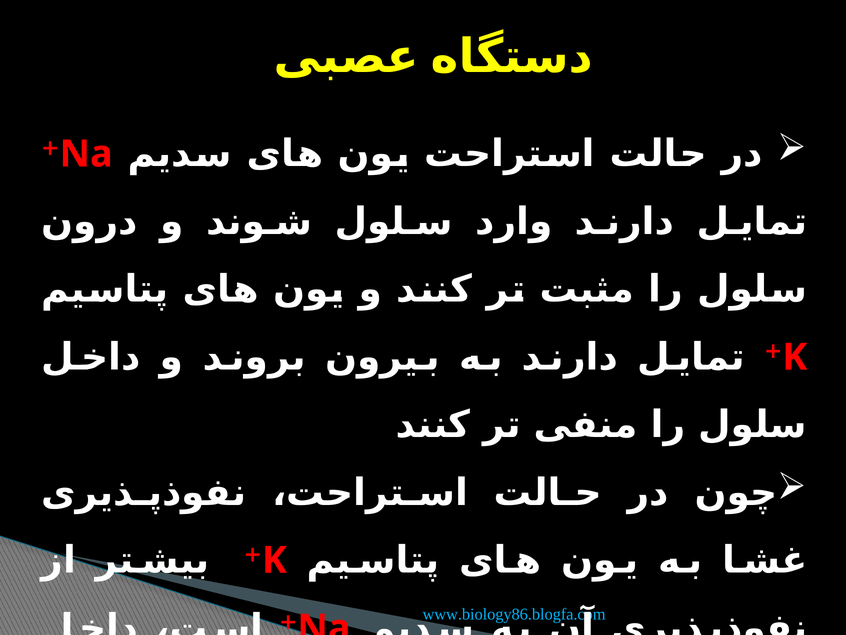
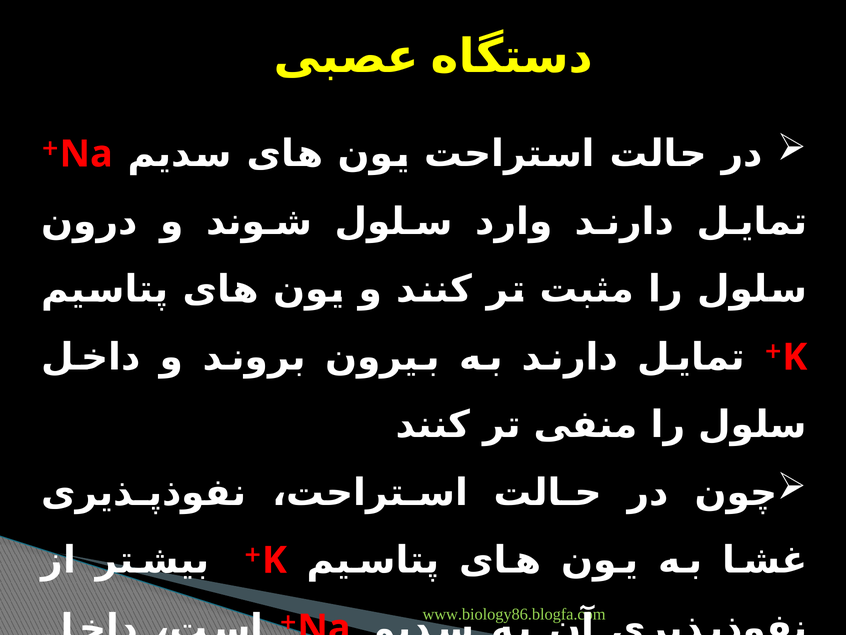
www.biology86.blogfa.com colour: light blue -> light green (514, 614)
